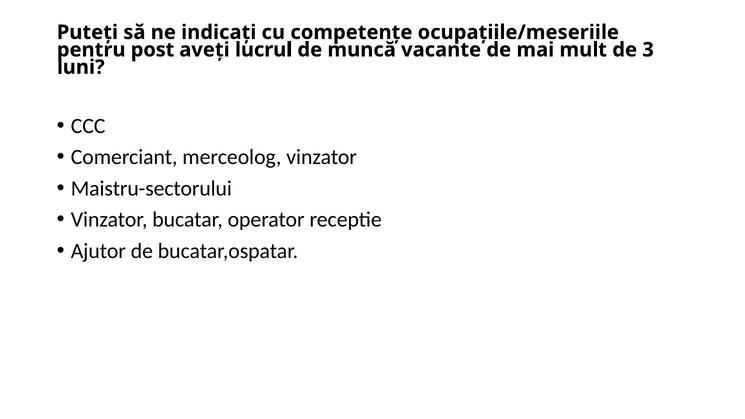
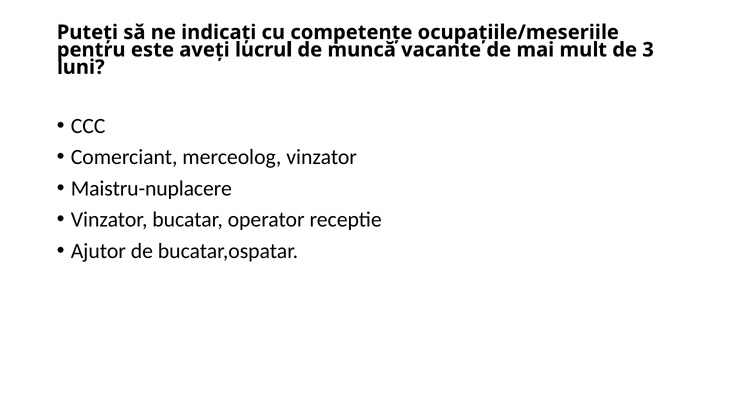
post: post -> este (152, 50)
Maistru-sectorului: Maistru-sectorului -> Maistru-nuplacere (151, 188)
